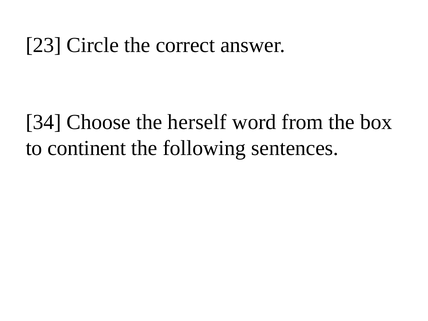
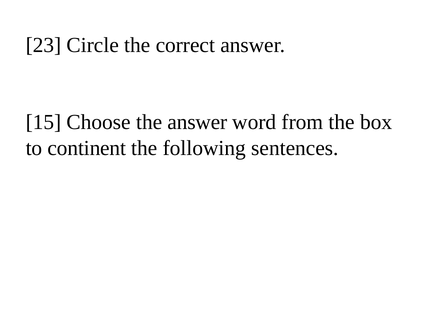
34: 34 -> 15 (43, 122)
the herself: herself -> answer (197, 122)
